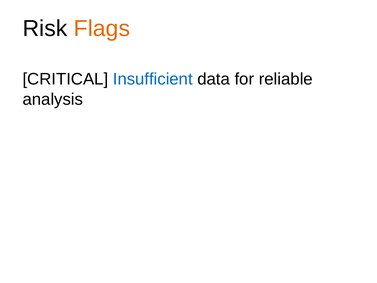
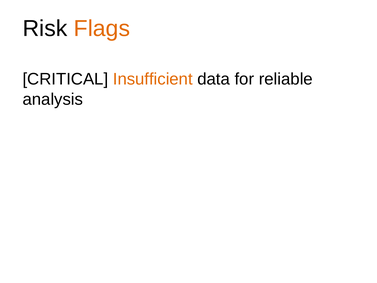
Insufficient colour: blue -> orange (153, 79)
